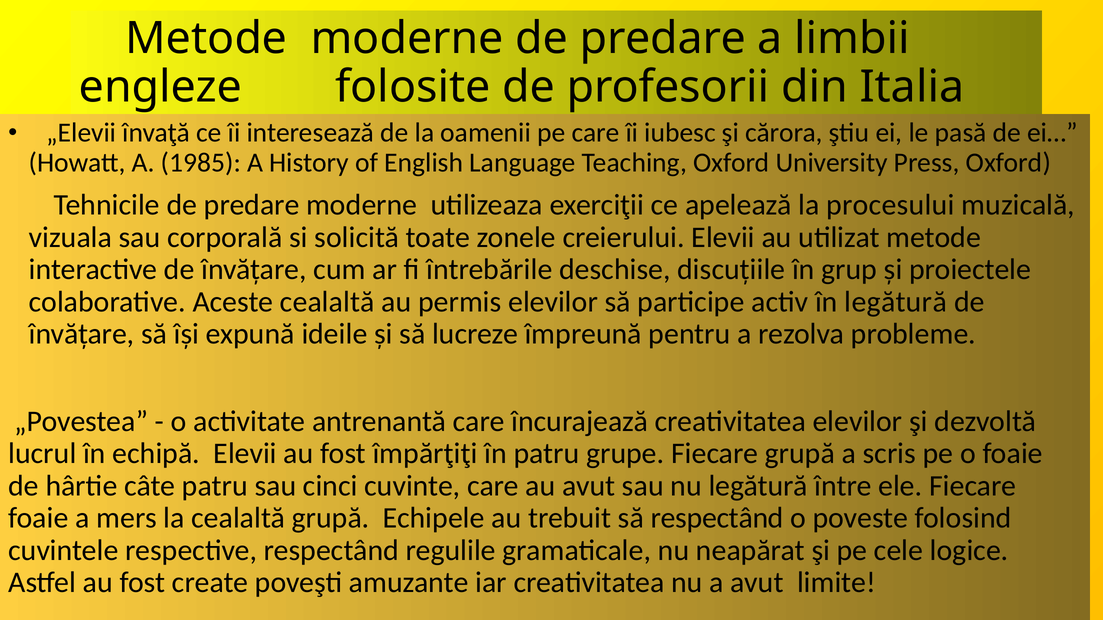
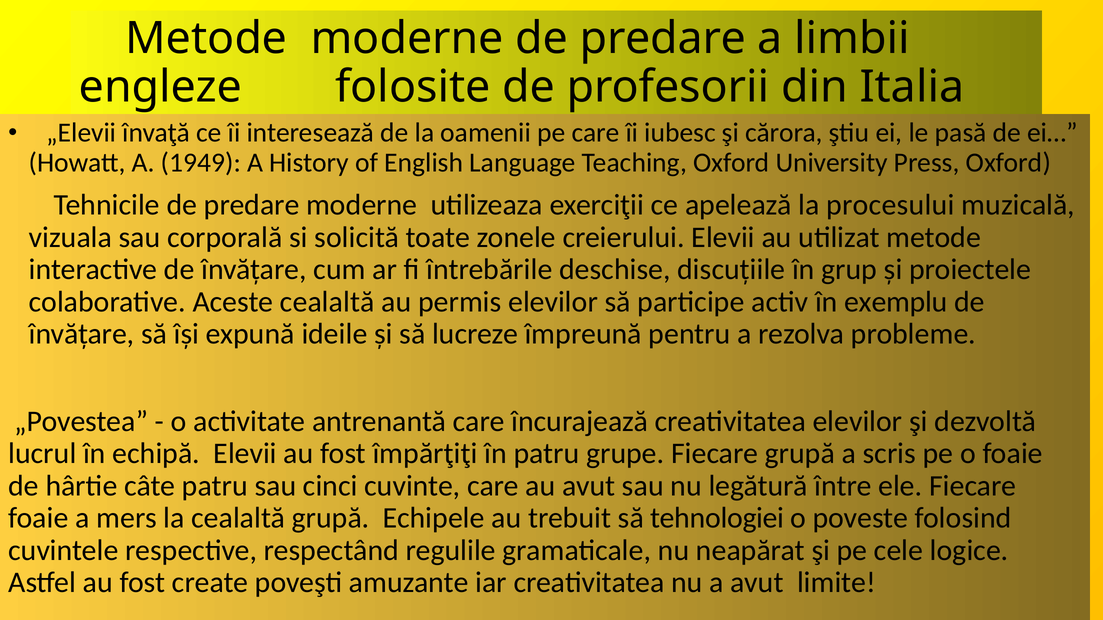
1985: 1985 -> 1949 (201, 163)
în legătură: legătură -> exemplu (896, 302)
să respectând: respectând -> tehnologiei (717, 518)
